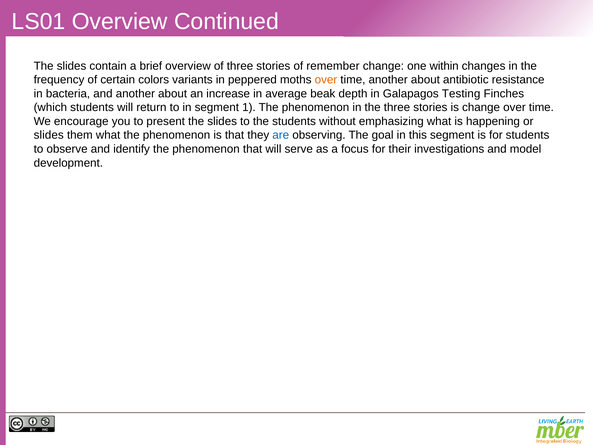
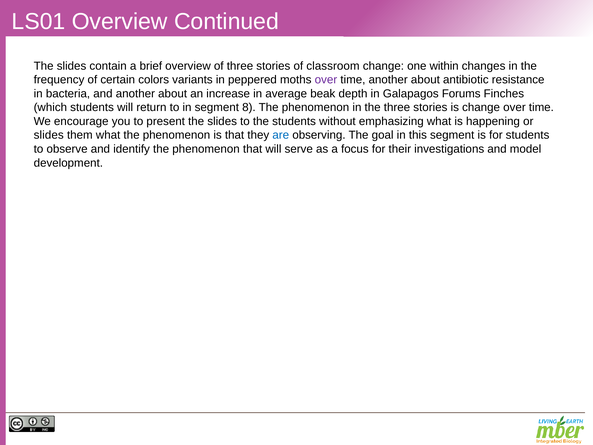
remember: remember -> classroom (333, 66)
over colour: orange -> purple (326, 80)
Testing: Testing -> Forums (461, 94)
1: 1 -> 8 (249, 107)
